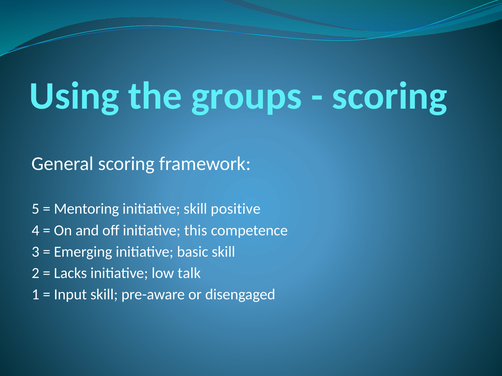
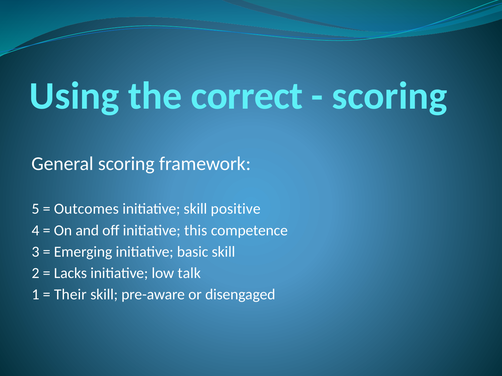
groups: groups -> correct (247, 96)
Mentoring: Mentoring -> Outcomes (86, 209)
Input: Input -> Their (70, 295)
